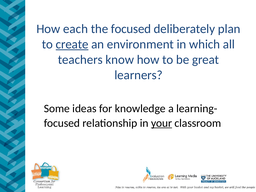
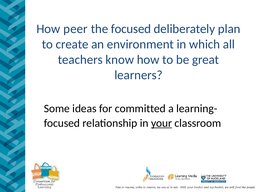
each: each -> peer (76, 29)
create underline: present -> none (72, 44)
knowledge: knowledge -> committed (140, 109)
